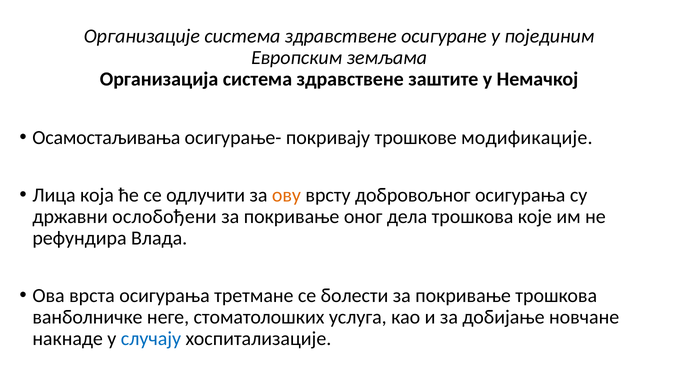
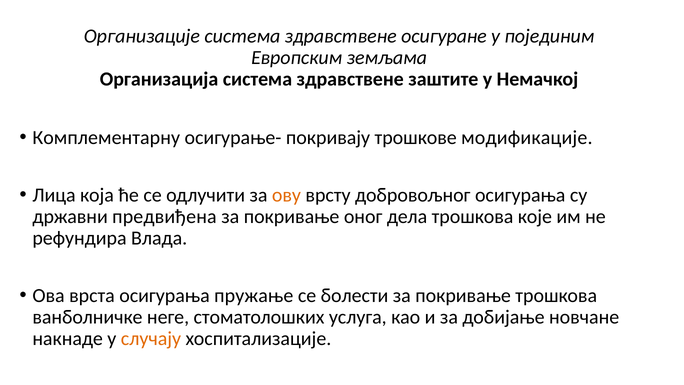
Осамостаљивања: Осамостаљивања -> Комплементарну (106, 138)
ослобођени: ослобођени -> предвиђена (164, 216)
третмане: третмане -> пружање (254, 295)
случају colour: blue -> orange (151, 338)
